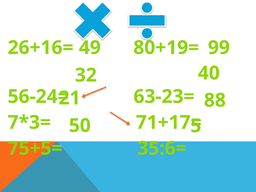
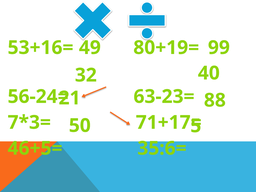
26+16=: 26+16= -> 53+16= (41, 48)
75+5=: 75+5= -> 46+5= (35, 148)
